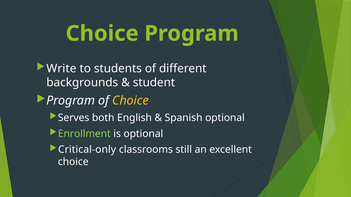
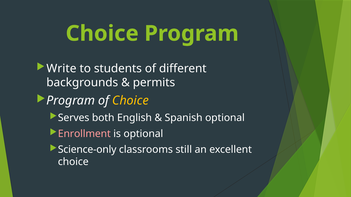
student: student -> permits (154, 83)
Enrollment colour: light green -> pink (84, 134)
Critical-only: Critical-only -> Science-only (87, 150)
